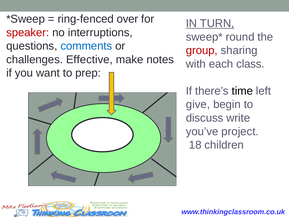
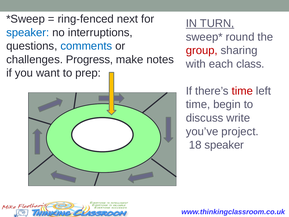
over: over -> next (127, 19)
speaker colour: red -> blue (28, 32)
Effective: Effective -> Progress (89, 59)
time colour: black -> red (242, 91)
give: give -> time (198, 104)
18 children: children -> speaker (224, 145)
